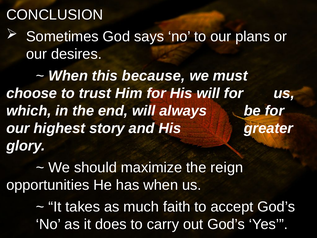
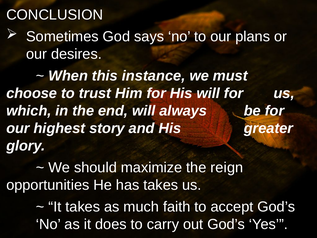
because: because -> instance (154, 76)
has when: when -> takes (161, 185)
